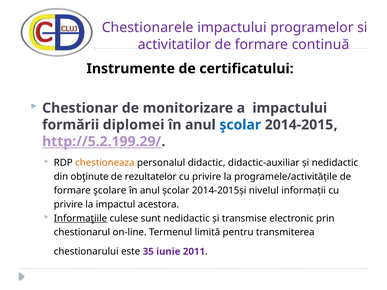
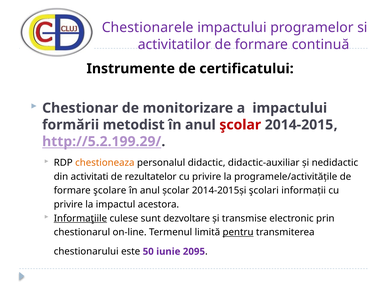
diplomei: diplomei -> metodist (134, 125)
şcolar colour: blue -> red (240, 125)
obţinute: obţinute -> activitati (90, 177)
nivelul: nivelul -> şcolari (264, 191)
sunt nedidactic: nedidactic -> dezvoltare (187, 219)
pentru underline: none -> present (238, 232)
35: 35 -> 50 (148, 252)
2011: 2011 -> 2095 (194, 252)
